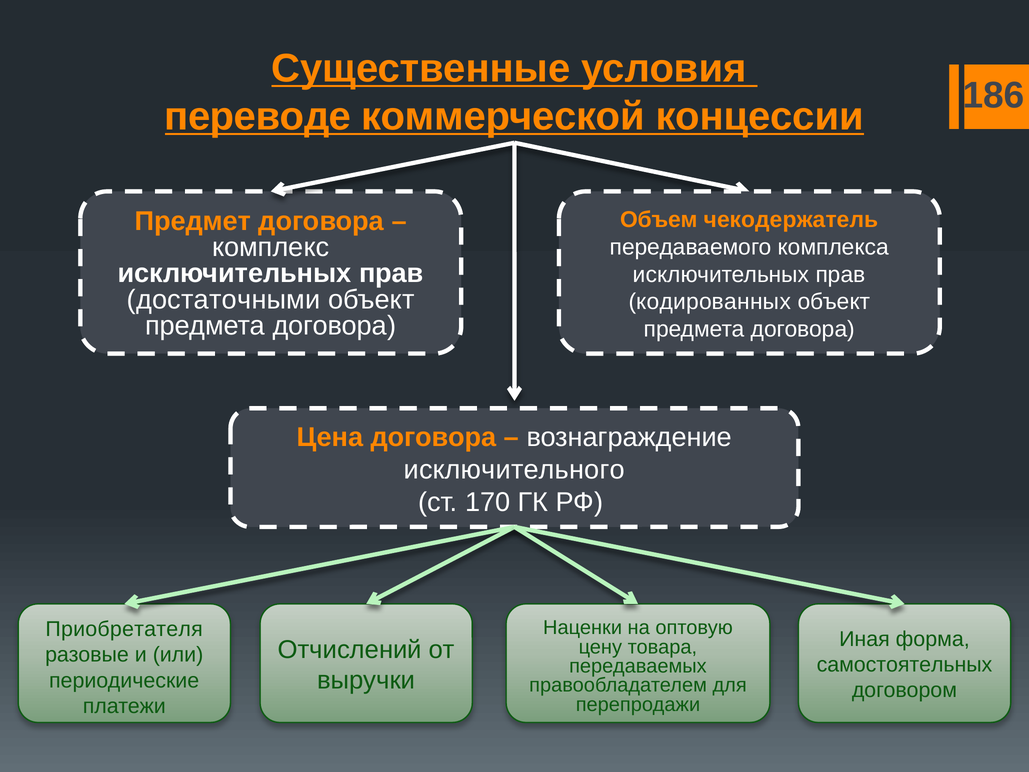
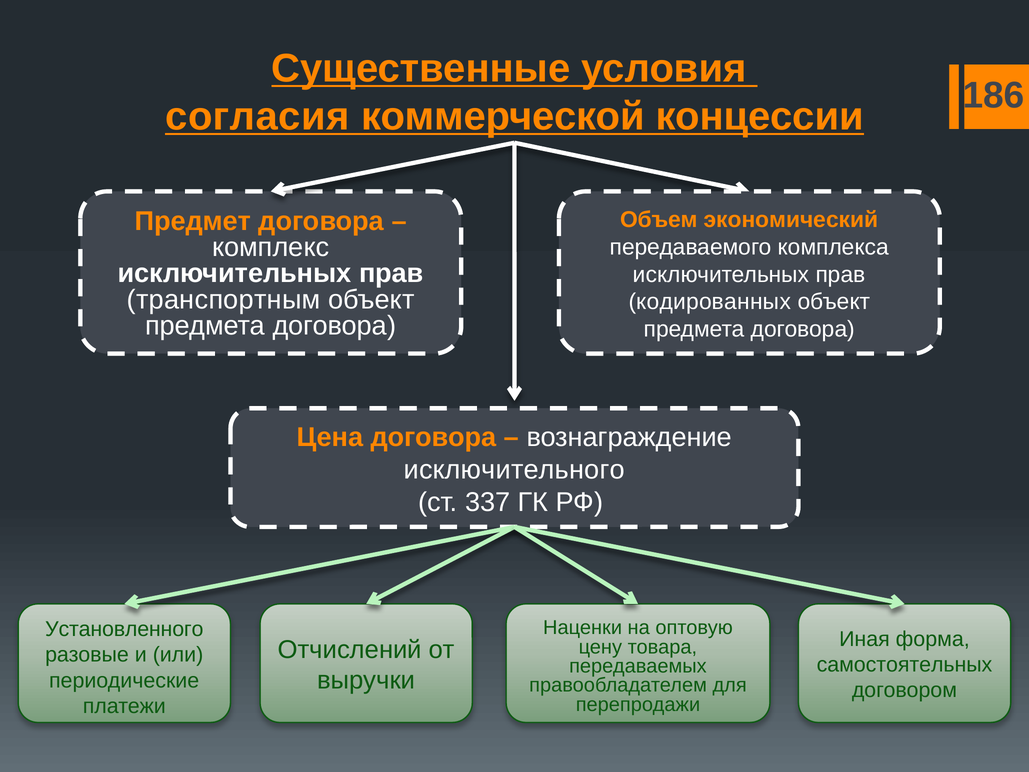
переводе: переводе -> согласия (257, 116)
чекодержатель: чекодержатель -> экономический (791, 220)
достаточными: достаточными -> транспортным (224, 299)
170: 170 -> 337 (488, 502)
Приобретателя: Приобретателя -> Установленного (124, 629)
